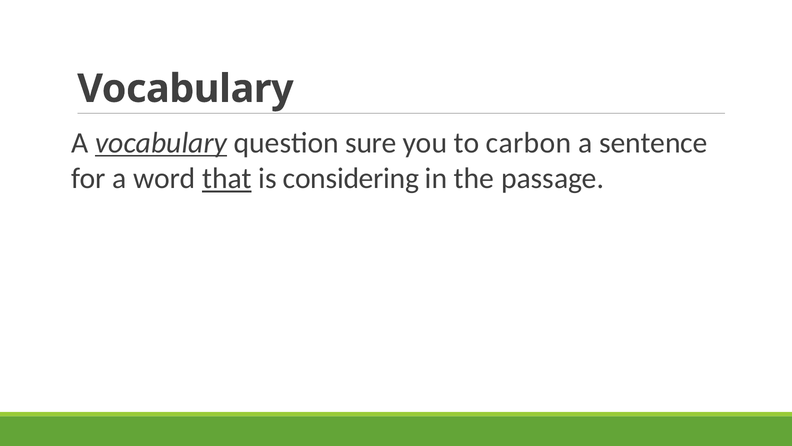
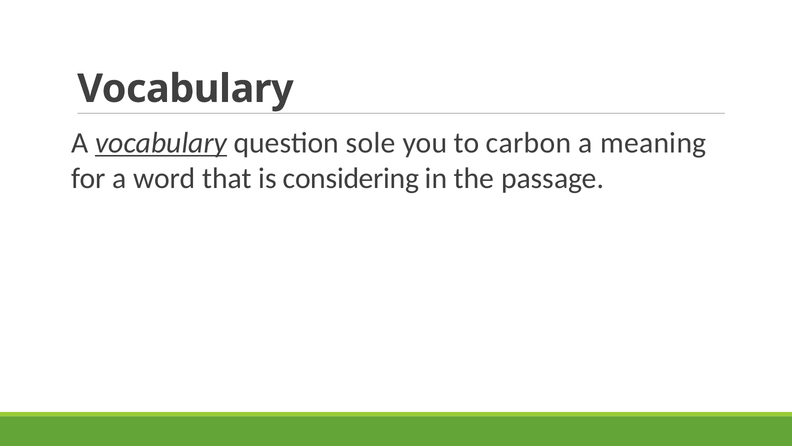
sure: sure -> sole (371, 143)
sentence: sentence -> meaning (653, 143)
that underline: present -> none (227, 178)
